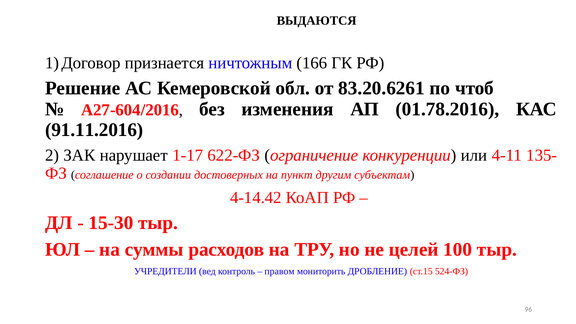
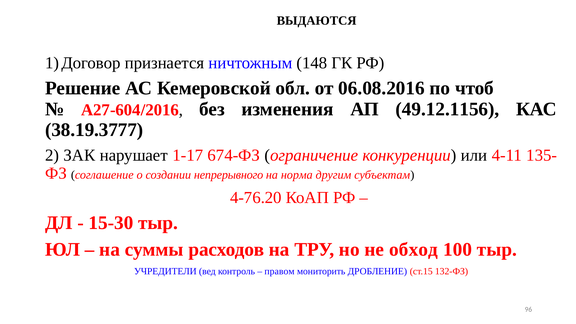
166: 166 -> 148 (312, 63)
83.20.6261: 83.20.6261 -> 06.08.2016 (382, 88)
01.78.2016: 01.78.2016 -> 49.12.1156 (447, 109)
91.11.2016: 91.11.2016 -> 38.19.3777 (94, 130)
622-ФЗ: 622-ФЗ -> 674-ФЗ (234, 155)
достоверных: достоверных -> непрерывного (229, 175)
пункт: пункт -> норма (297, 175)
4-14.42: 4-14.42 -> 4-76.20 (256, 197)
целей: целей -> обход (414, 250)
524-ФЗ: 524-ФЗ -> 132-ФЗ (452, 271)
